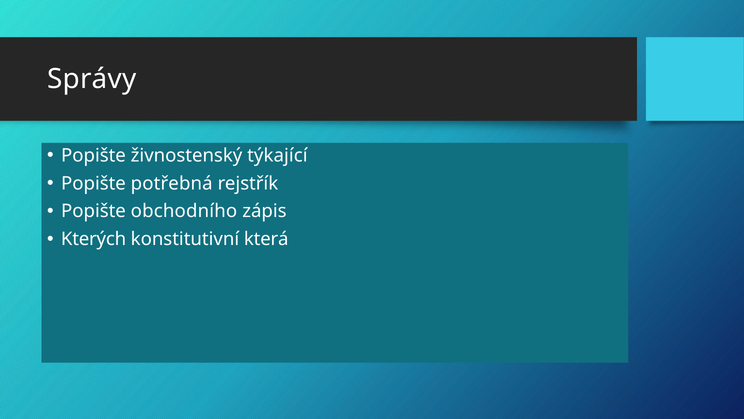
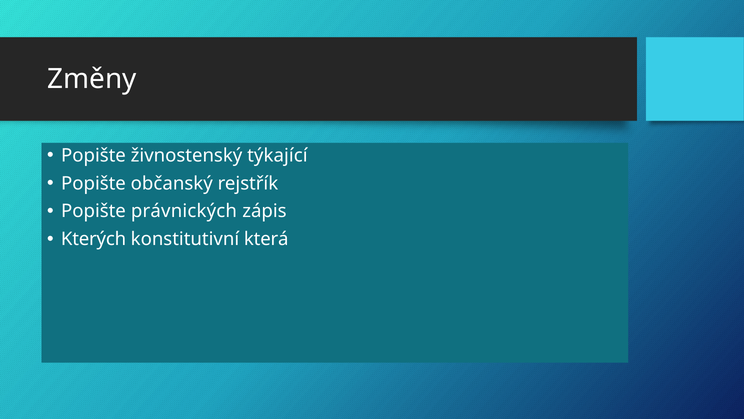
Správy: Správy -> Změny (92, 79)
potřebná: potřebná -> občanský (172, 183)
obchodního: obchodního -> právnických (184, 211)
